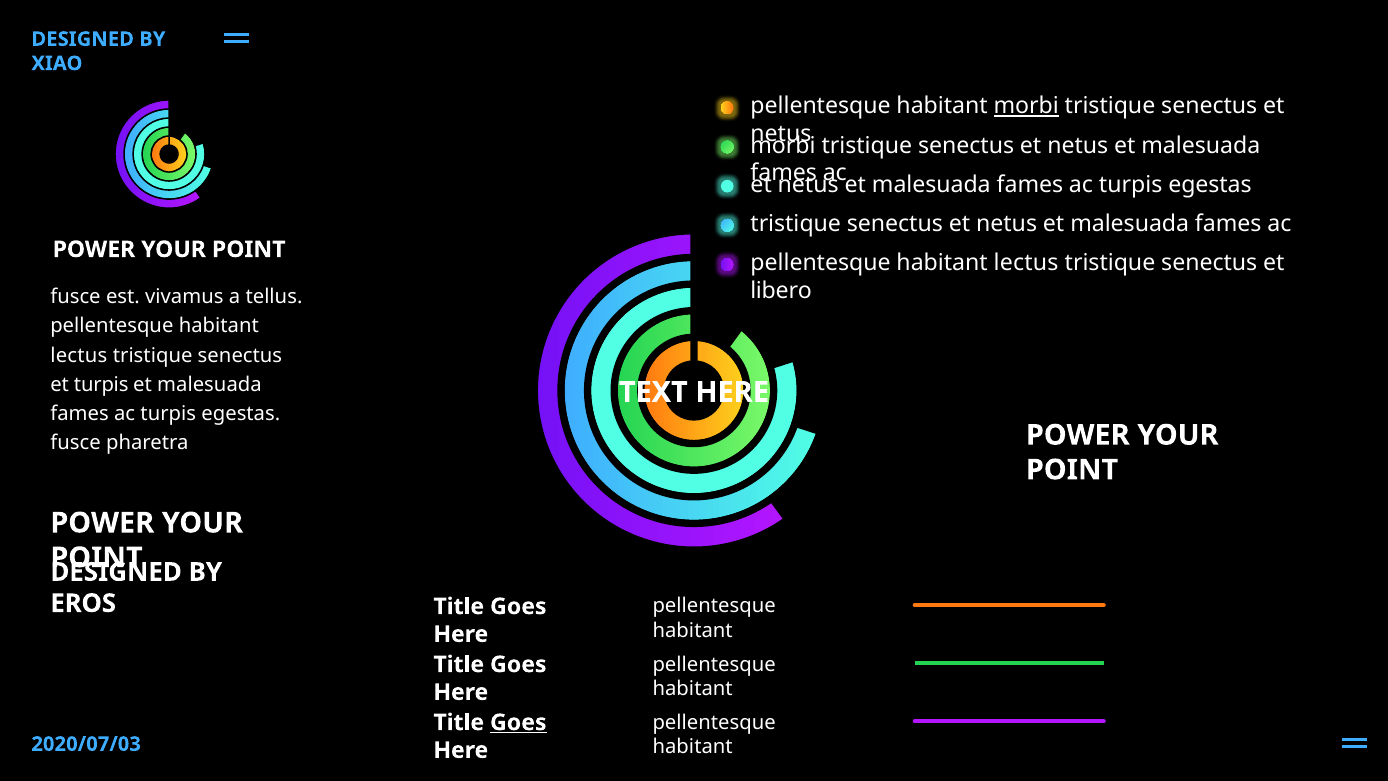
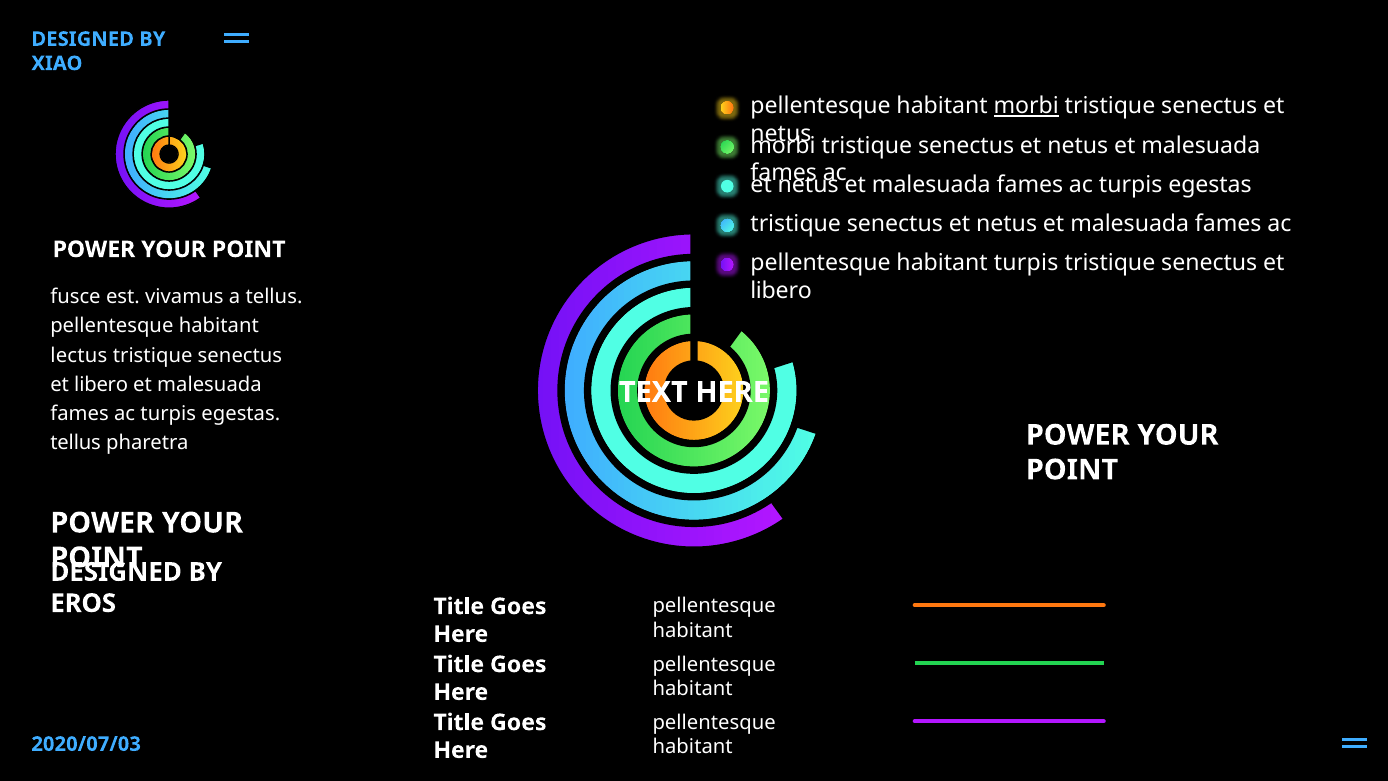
lectus: lectus -> turpis (1026, 263)
turpis: turpis -> libero (101, 384)
fusce: fusce -> tellus (76, 443)
Goes underline: present -> none (518, 722)
